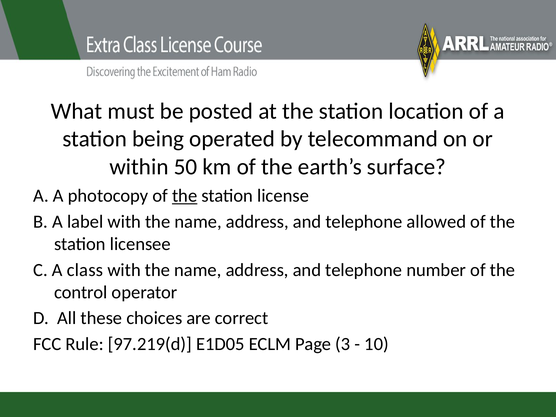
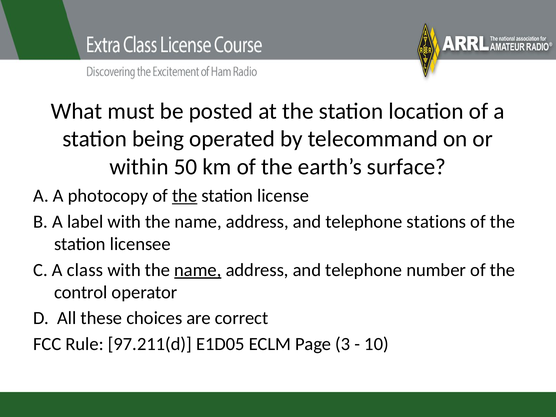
allowed: allowed -> stations (436, 222)
name underline: none -> present (198, 270)
97.219(d: 97.219(d -> 97.211(d (150, 344)
